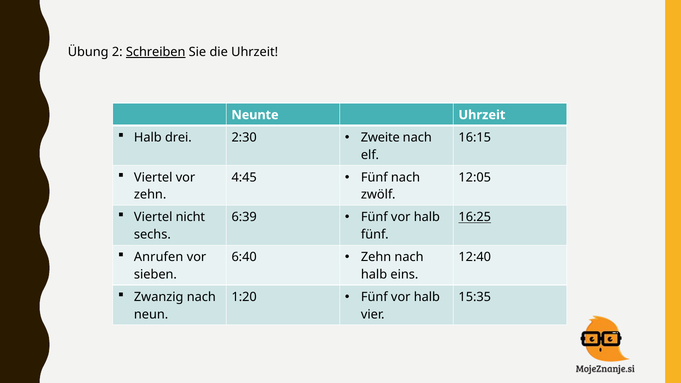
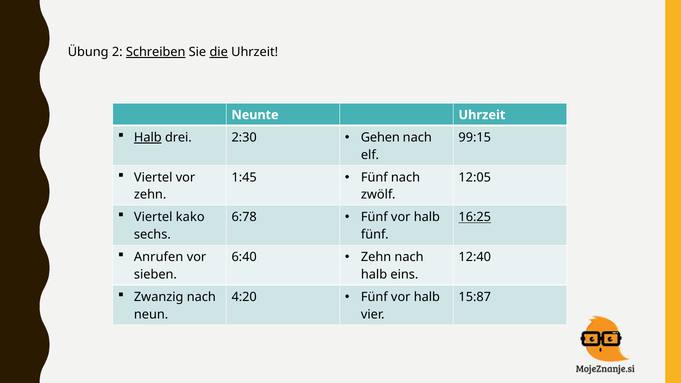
die underline: none -> present (219, 52)
Halb underline: none -> present (148, 137)
Zweite: Zweite -> Gehen (380, 137)
16:15: 16:15 -> 99:15 (475, 137)
4:45: 4:45 -> 1:45 (244, 177)
nicht: nicht -> kako (190, 217)
6:39: 6:39 -> 6:78 (244, 217)
1:20: 1:20 -> 4:20 (244, 297)
15:35: 15:35 -> 15:87 (475, 297)
